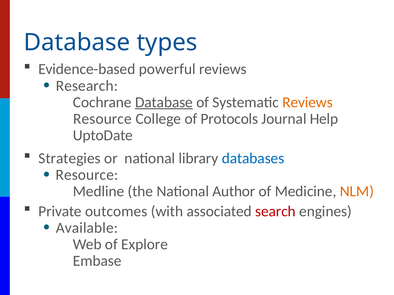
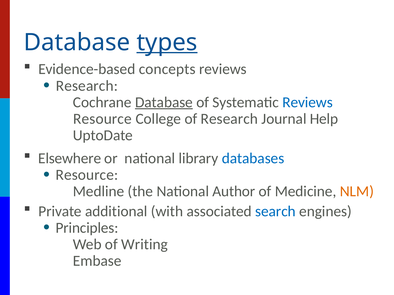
types underline: none -> present (167, 42)
powerful: powerful -> concepts (167, 69)
Reviews colour: orange -> blue (308, 102)
of Protocols: Protocols -> Research (229, 119)
Strategies: Strategies -> Elsewhere (70, 159)
outcomes: outcomes -> additional (116, 212)
search colour: red -> blue (275, 212)
Available: Available -> Principles (87, 228)
Explore: Explore -> Writing (145, 245)
